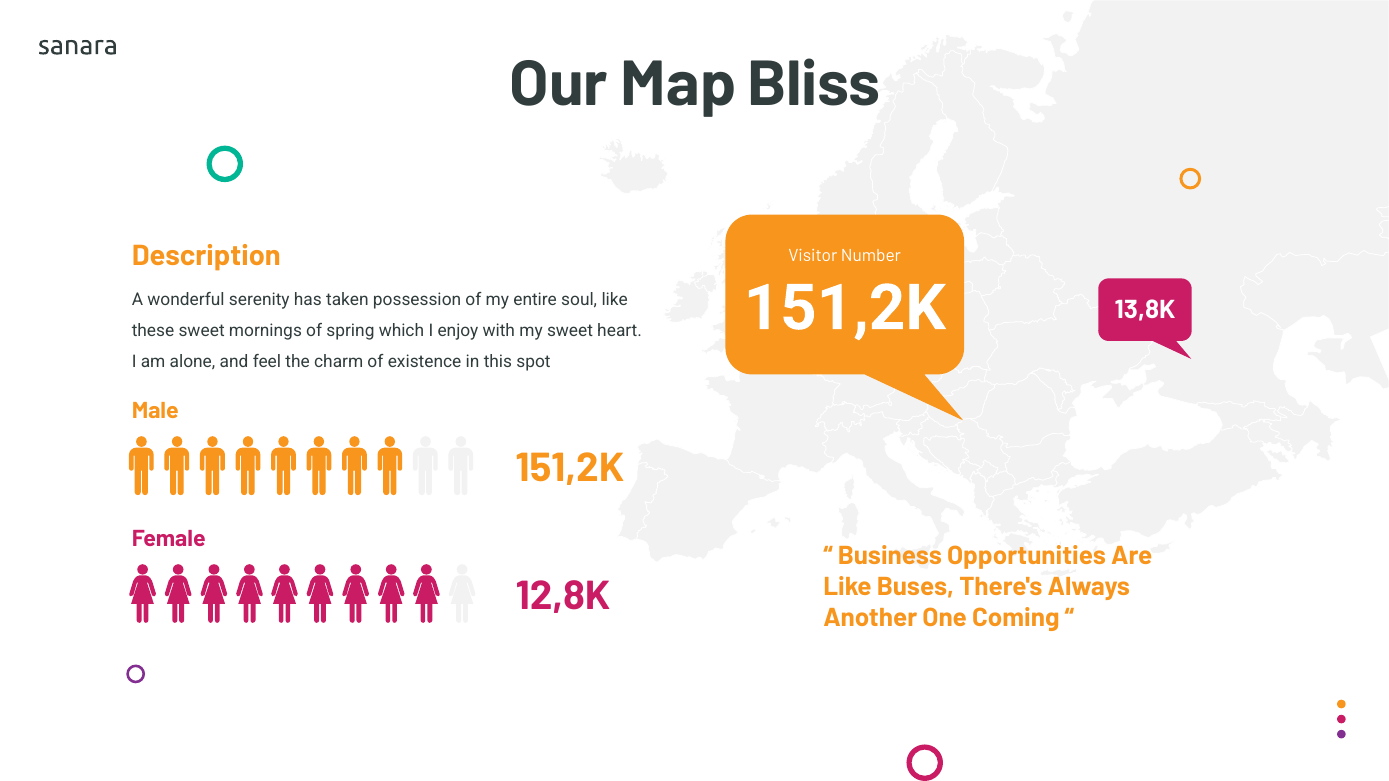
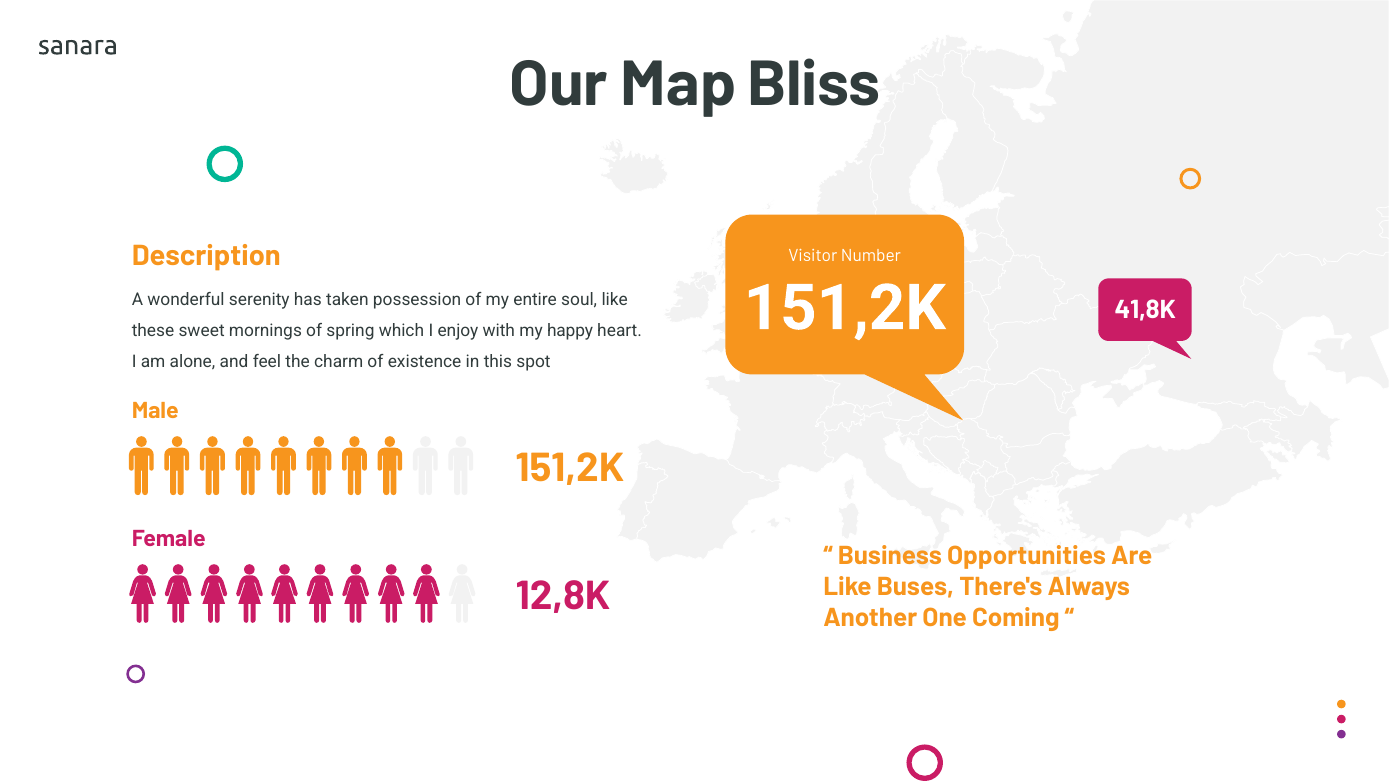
13,8K: 13,8K -> 41,8K (1145, 310)
my sweet: sweet -> happy (570, 331)
